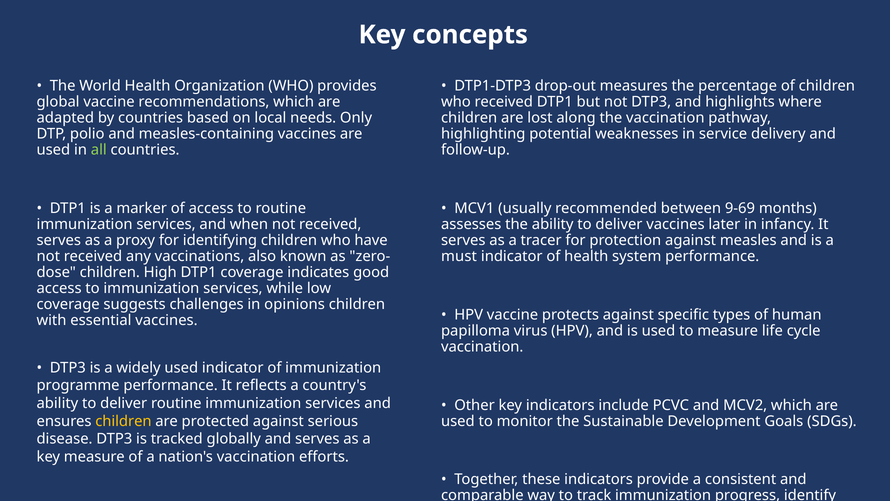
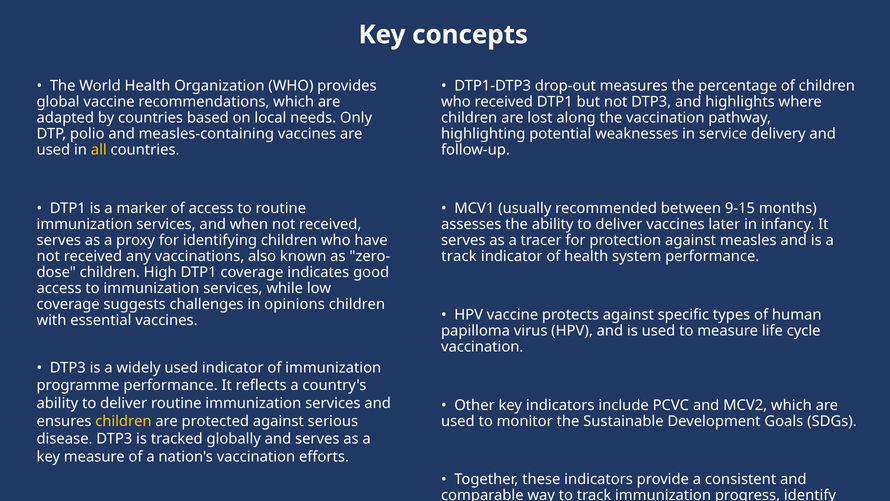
all colour: light green -> yellow (99, 150)
9-69: 9-69 -> 9-15 (740, 208)
must: must -> track (459, 256)
